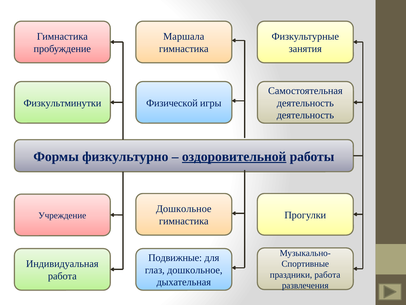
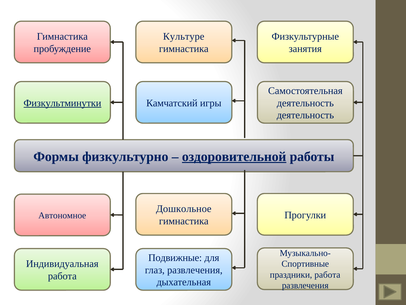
Маршала: Маршала -> Культуре (184, 37)
Физкультминутки underline: none -> present (62, 103)
Физической: Физической -> Камчатский (172, 103)
Учреждение: Учреждение -> Автономное (62, 215)
глаз дошкольное: дошкольное -> развлечения (195, 270)
